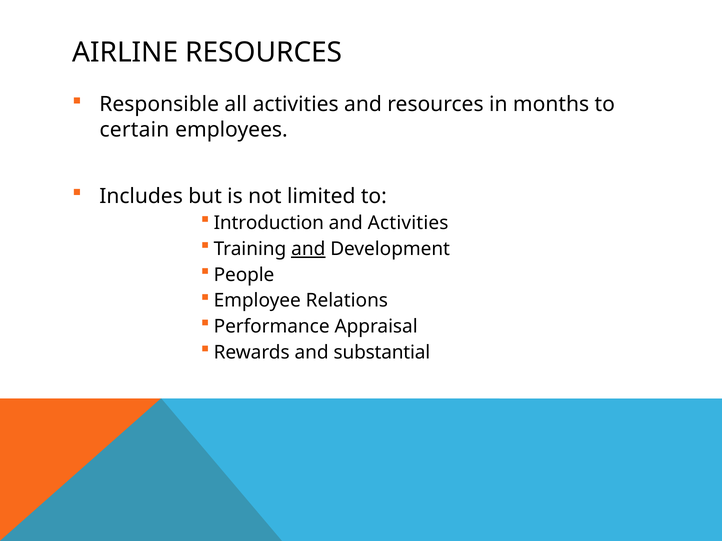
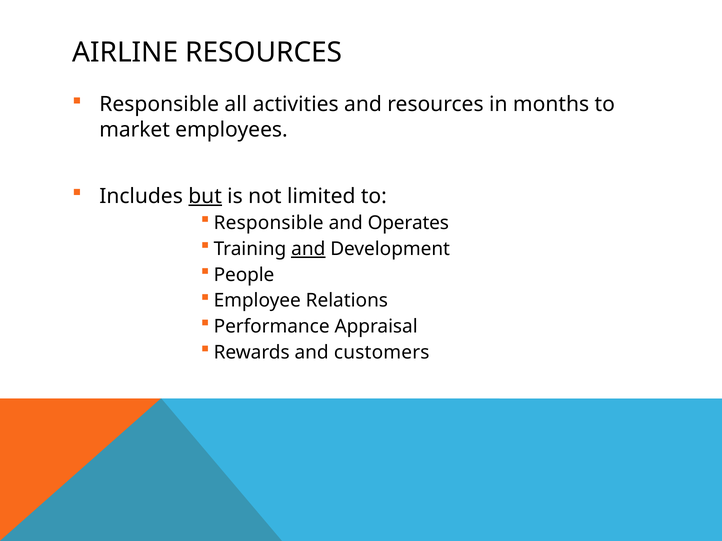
certain: certain -> market (135, 130)
but underline: none -> present (205, 196)
Introduction: Introduction -> Responsible (269, 223)
and Activities: Activities -> Operates (408, 223)
substantial: substantial -> customers (382, 353)
